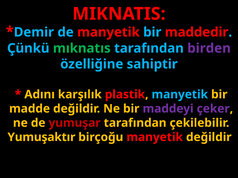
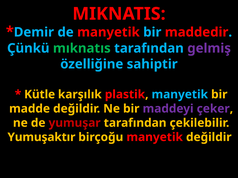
birden: birden -> gelmiş (209, 48)
Adını: Adını -> Kütle (40, 95)
